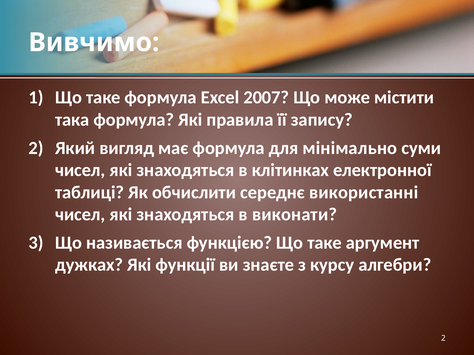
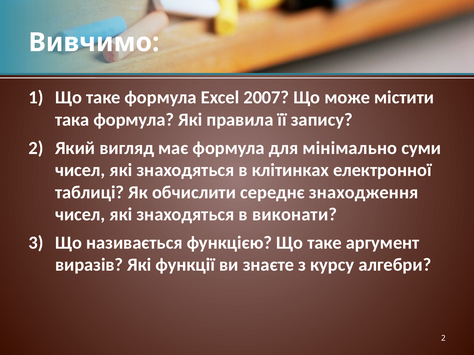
використанні: використанні -> знаходження (364, 193)
дужках: дужках -> виразів (89, 265)
